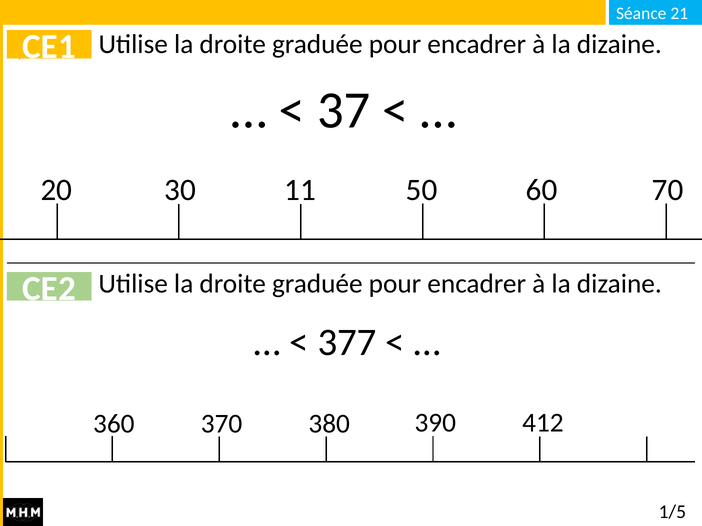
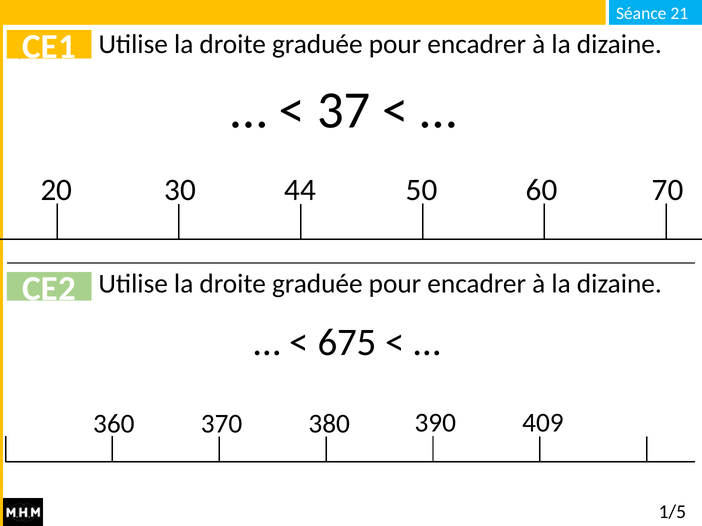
11: 11 -> 44 (300, 190)
377: 377 -> 675 (347, 343)
412: 412 -> 409 (543, 423)
